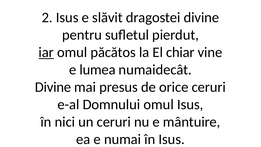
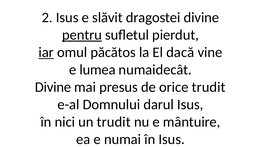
pentru underline: none -> present (82, 35)
chiar: chiar -> dacă (180, 52)
orice ceruri: ceruri -> trudit (209, 87)
Domnului omul: omul -> darul (159, 104)
un ceruri: ceruri -> trudit (114, 122)
